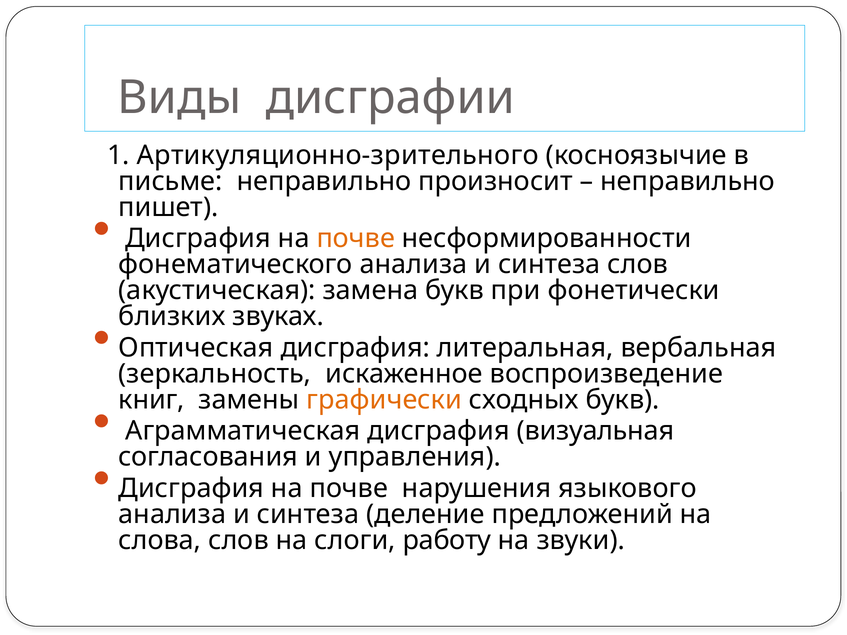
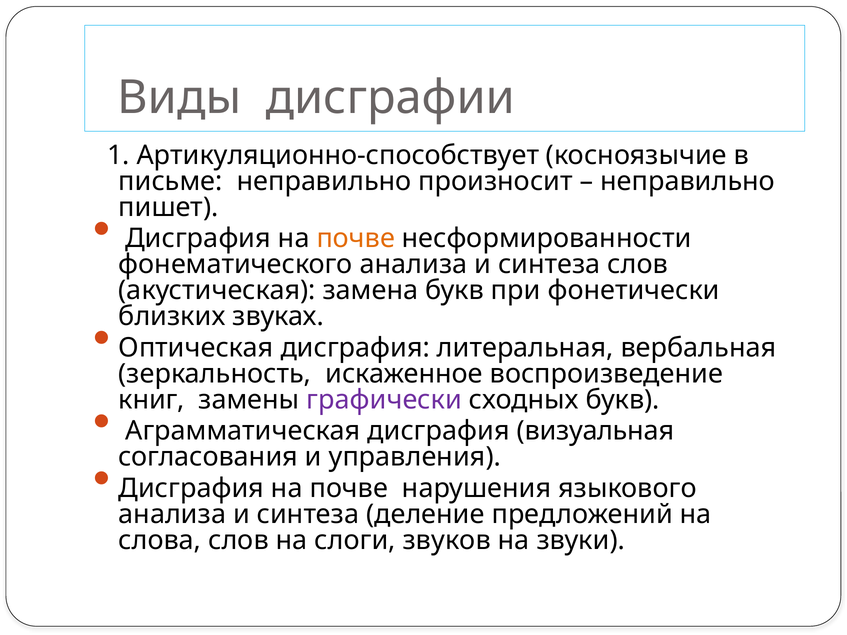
Артикуляционно-зрительного: Артикуляционно-зрительного -> Артикуляционно-способствует (338, 155)
графически colour: orange -> purple (384, 400)
работу: работу -> звуков (447, 540)
